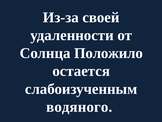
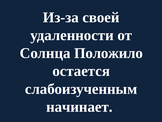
водяного: водяного -> начинает (79, 106)
